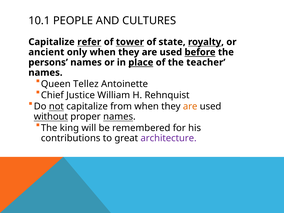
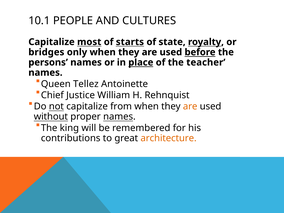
refer: refer -> most (89, 42)
tower: tower -> starts (130, 42)
ancient: ancient -> bridges (46, 52)
architecture colour: purple -> orange (169, 138)
